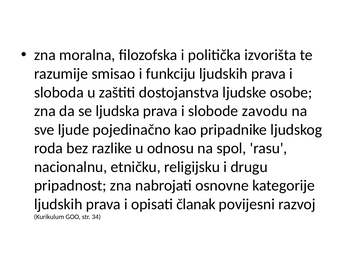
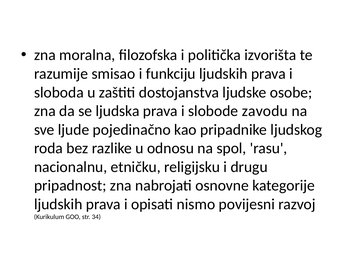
članak: članak -> nismo (196, 204)
